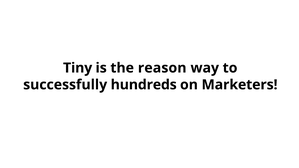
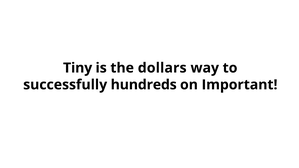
reason: reason -> dollars (162, 68)
Marketers: Marketers -> Important (240, 85)
